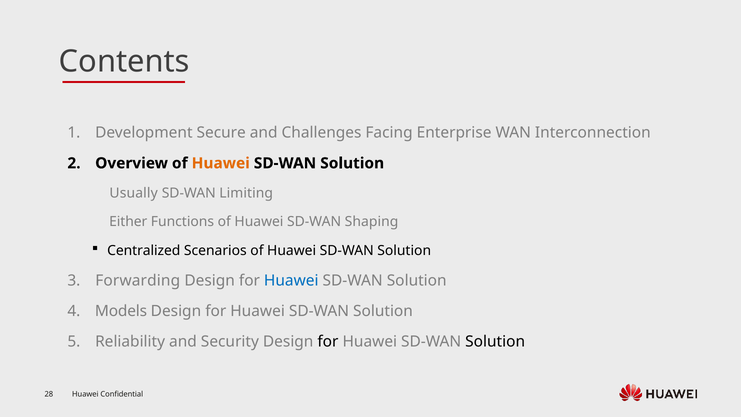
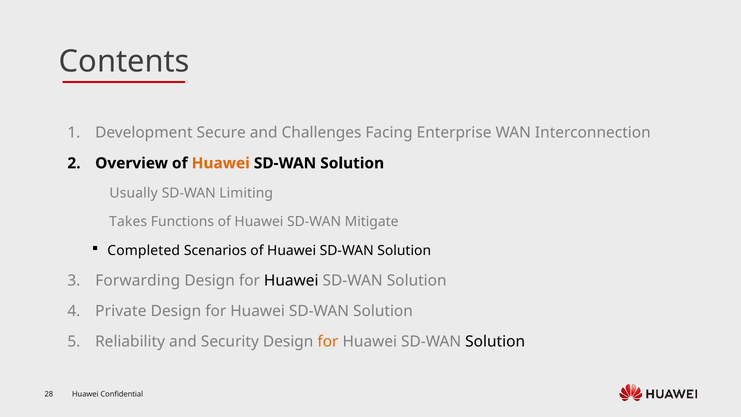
Either: Either -> Takes (128, 222)
Shaping: Shaping -> Mitigate (372, 222)
Centralized: Centralized -> Completed (144, 251)
Huawei colour: blue -> black (291, 280)
Models: Models -> Private (121, 311)
for colour: black -> orange (328, 341)
